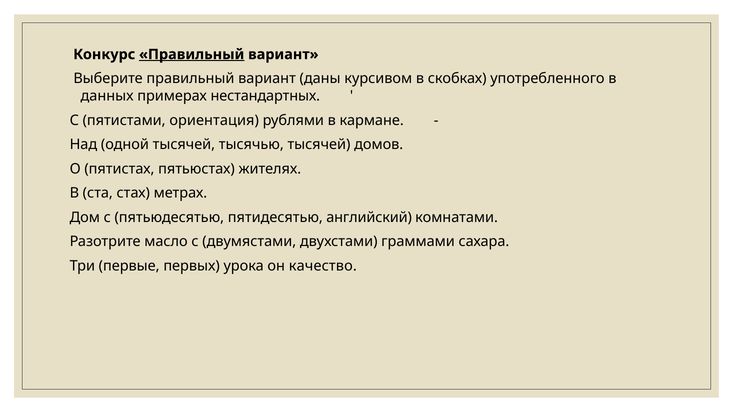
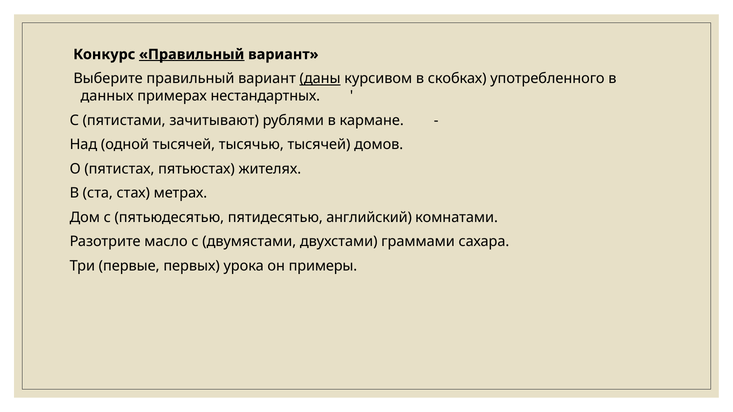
даны underline: none -> present (320, 79)
ориентация: ориентация -> зачитывают (214, 120)
качество: качество -> примеры (323, 266)
